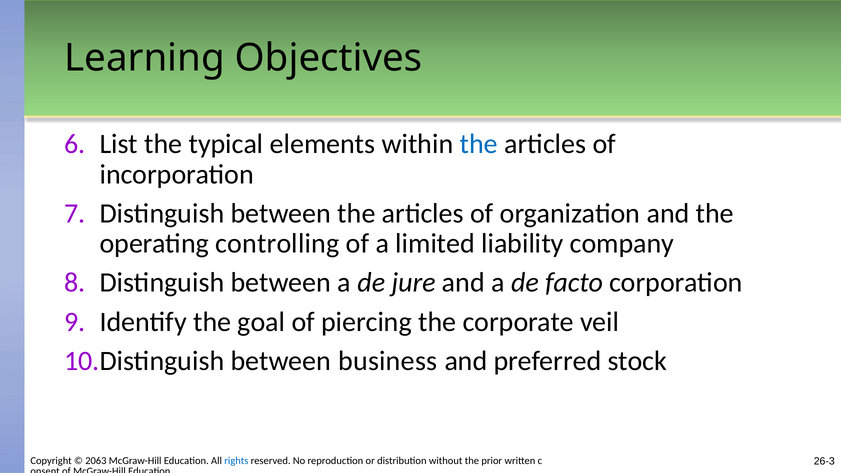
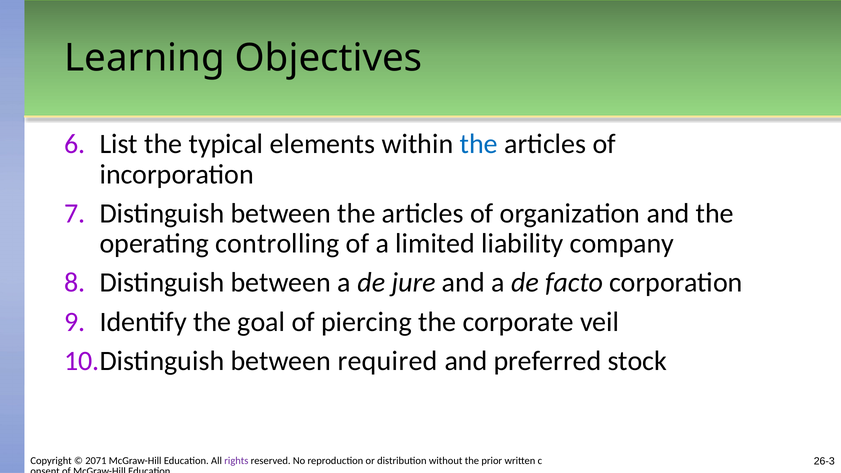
business: business -> required (388, 361)
2063: 2063 -> 2071 (96, 461)
rights colour: blue -> purple (236, 461)
